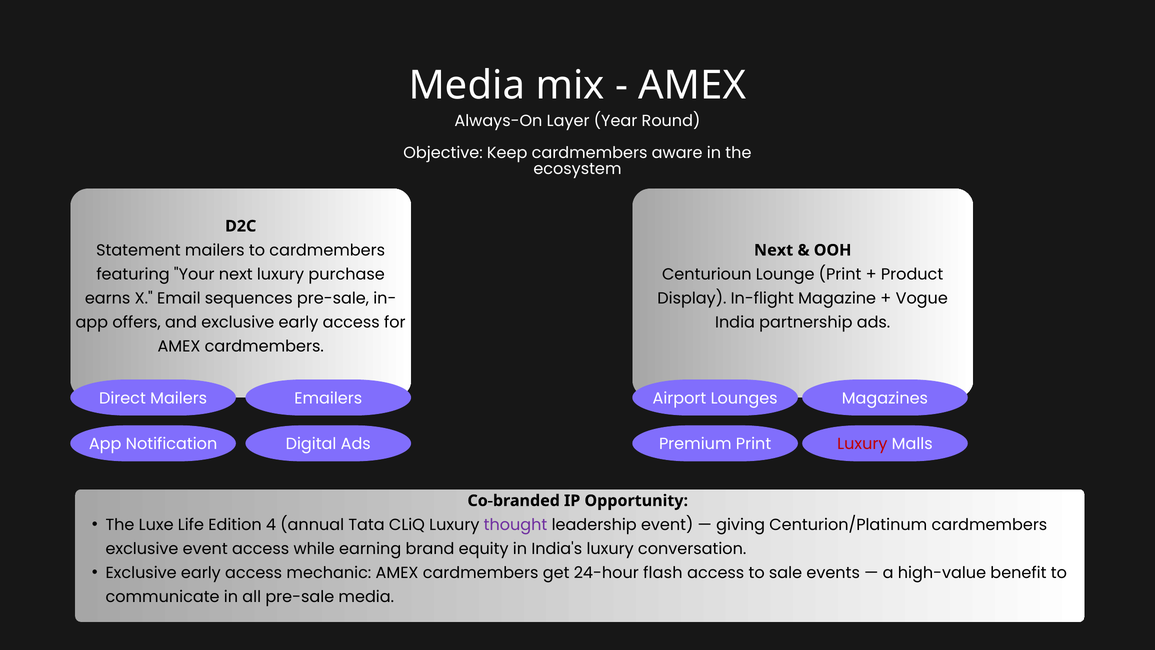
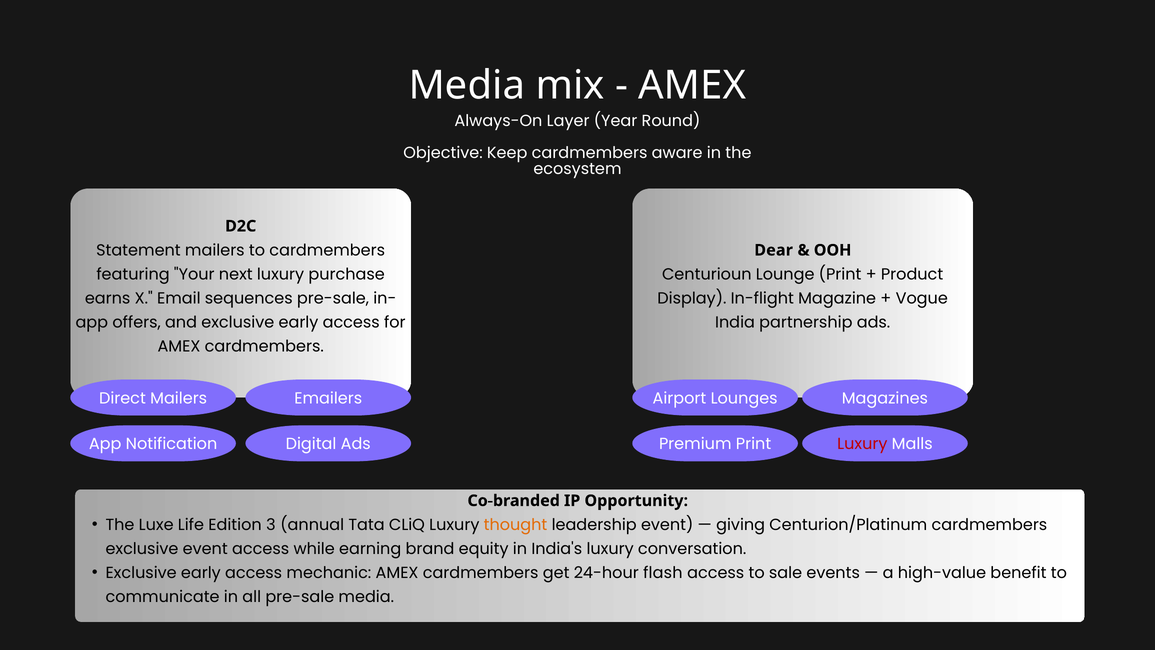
Next: Next -> Dear (774, 250)
4: 4 -> 3 (271, 525)
thought colour: purple -> orange (516, 525)
